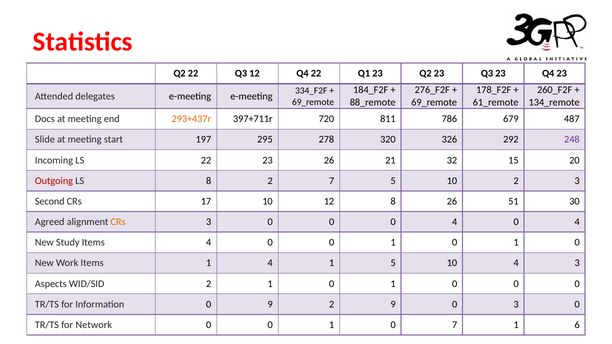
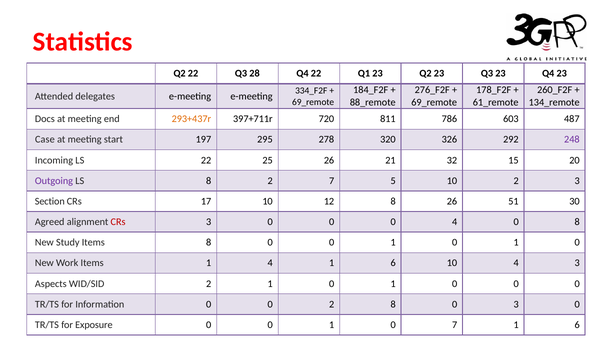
Q3 12: 12 -> 28 (255, 73)
679: 679 -> 603 (511, 119)
Slide: Slide -> Case (45, 140)
22 23: 23 -> 25 (268, 160)
Outgoing colour: red -> purple (54, 181)
Second: Second -> Section (50, 201)
CRs colour: orange -> red (118, 222)
4 0 4: 4 -> 8 (577, 222)
Items 4: 4 -> 8 (209, 243)
4 1 5: 5 -> 6 (393, 263)
Information 0 9: 9 -> 0 (270, 304)
2 9: 9 -> 8 (393, 304)
Network: Network -> Exposure (94, 325)
